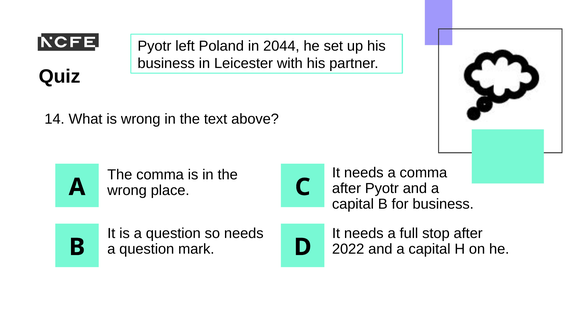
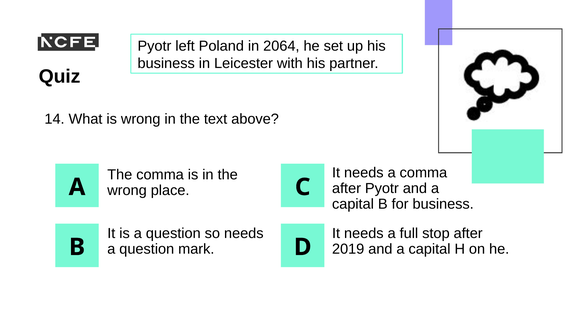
2044: 2044 -> 2064 (281, 46)
2022: 2022 -> 2019 (348, 249)
